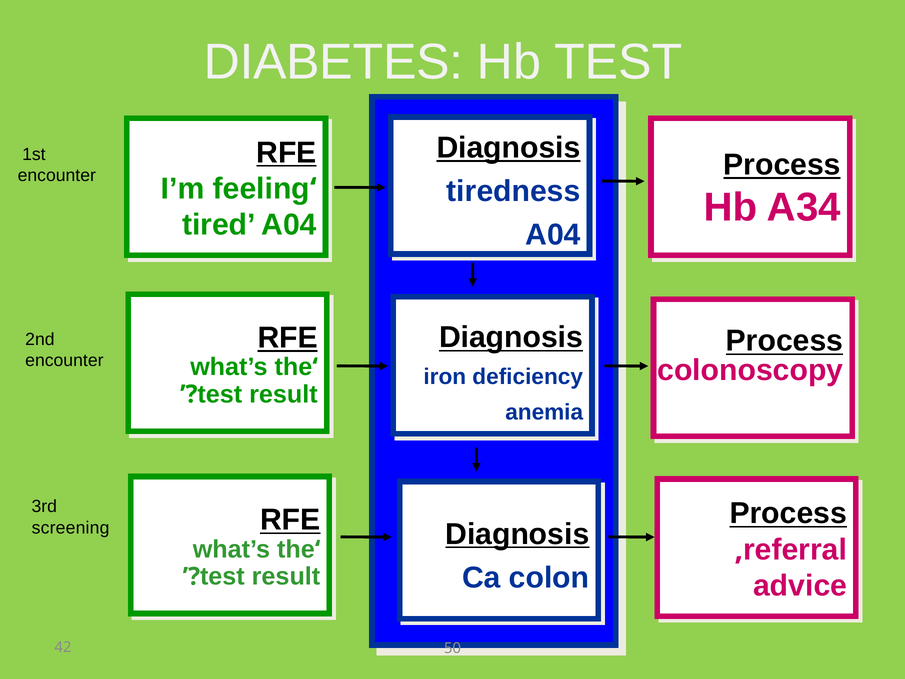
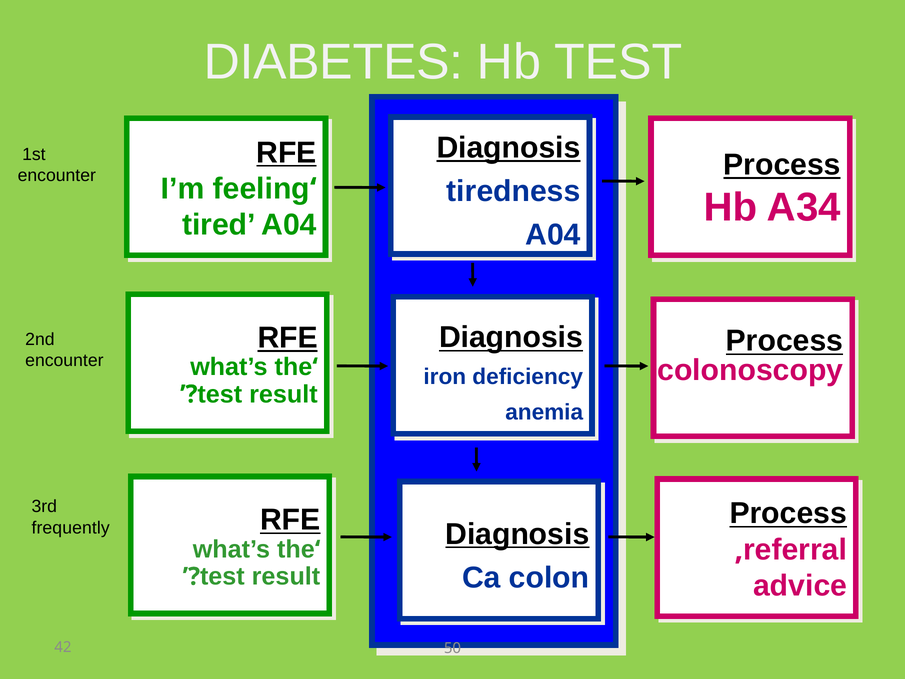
screening: screening -> frequently (71, 528)
